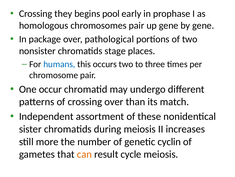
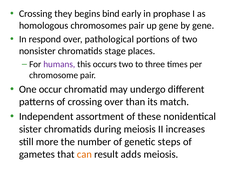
pool: pool -> bind (111, 14)
package: package -> respond (45, 39)
humans colour: blue -> purple (59, 64)
cyclin: cyclin -> steps (169, 141)
cycle: cycle -> adds (131, 154)
